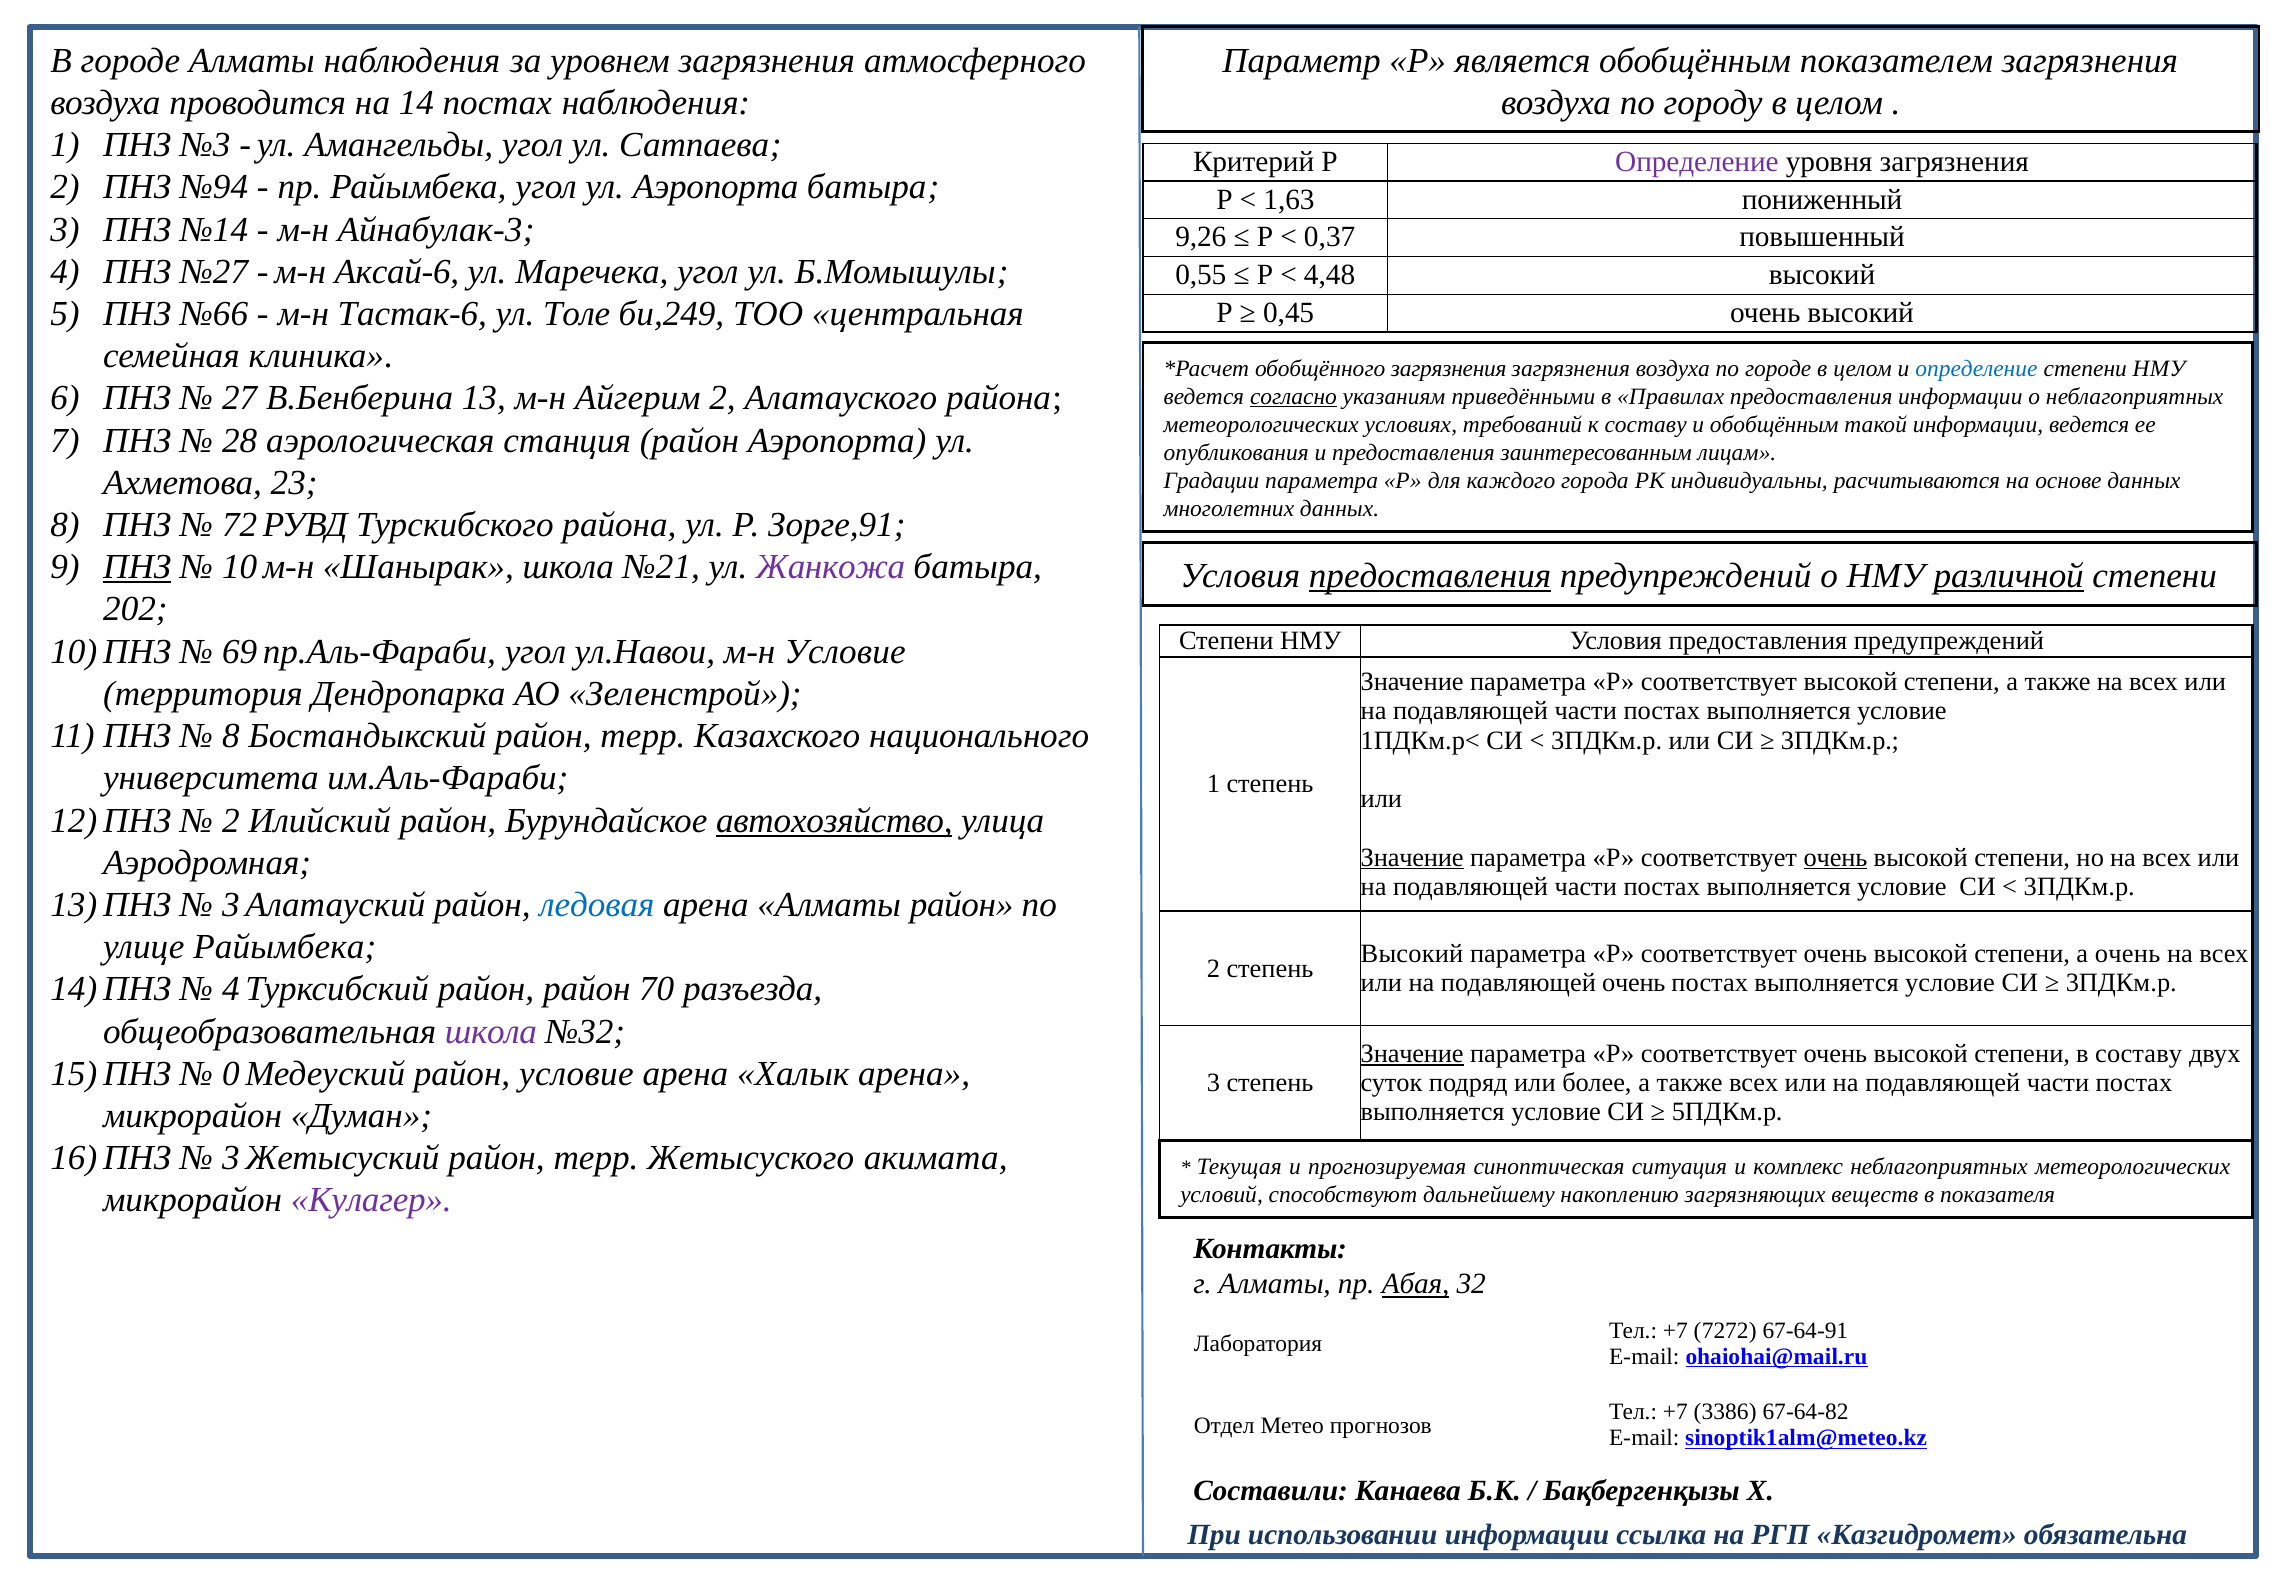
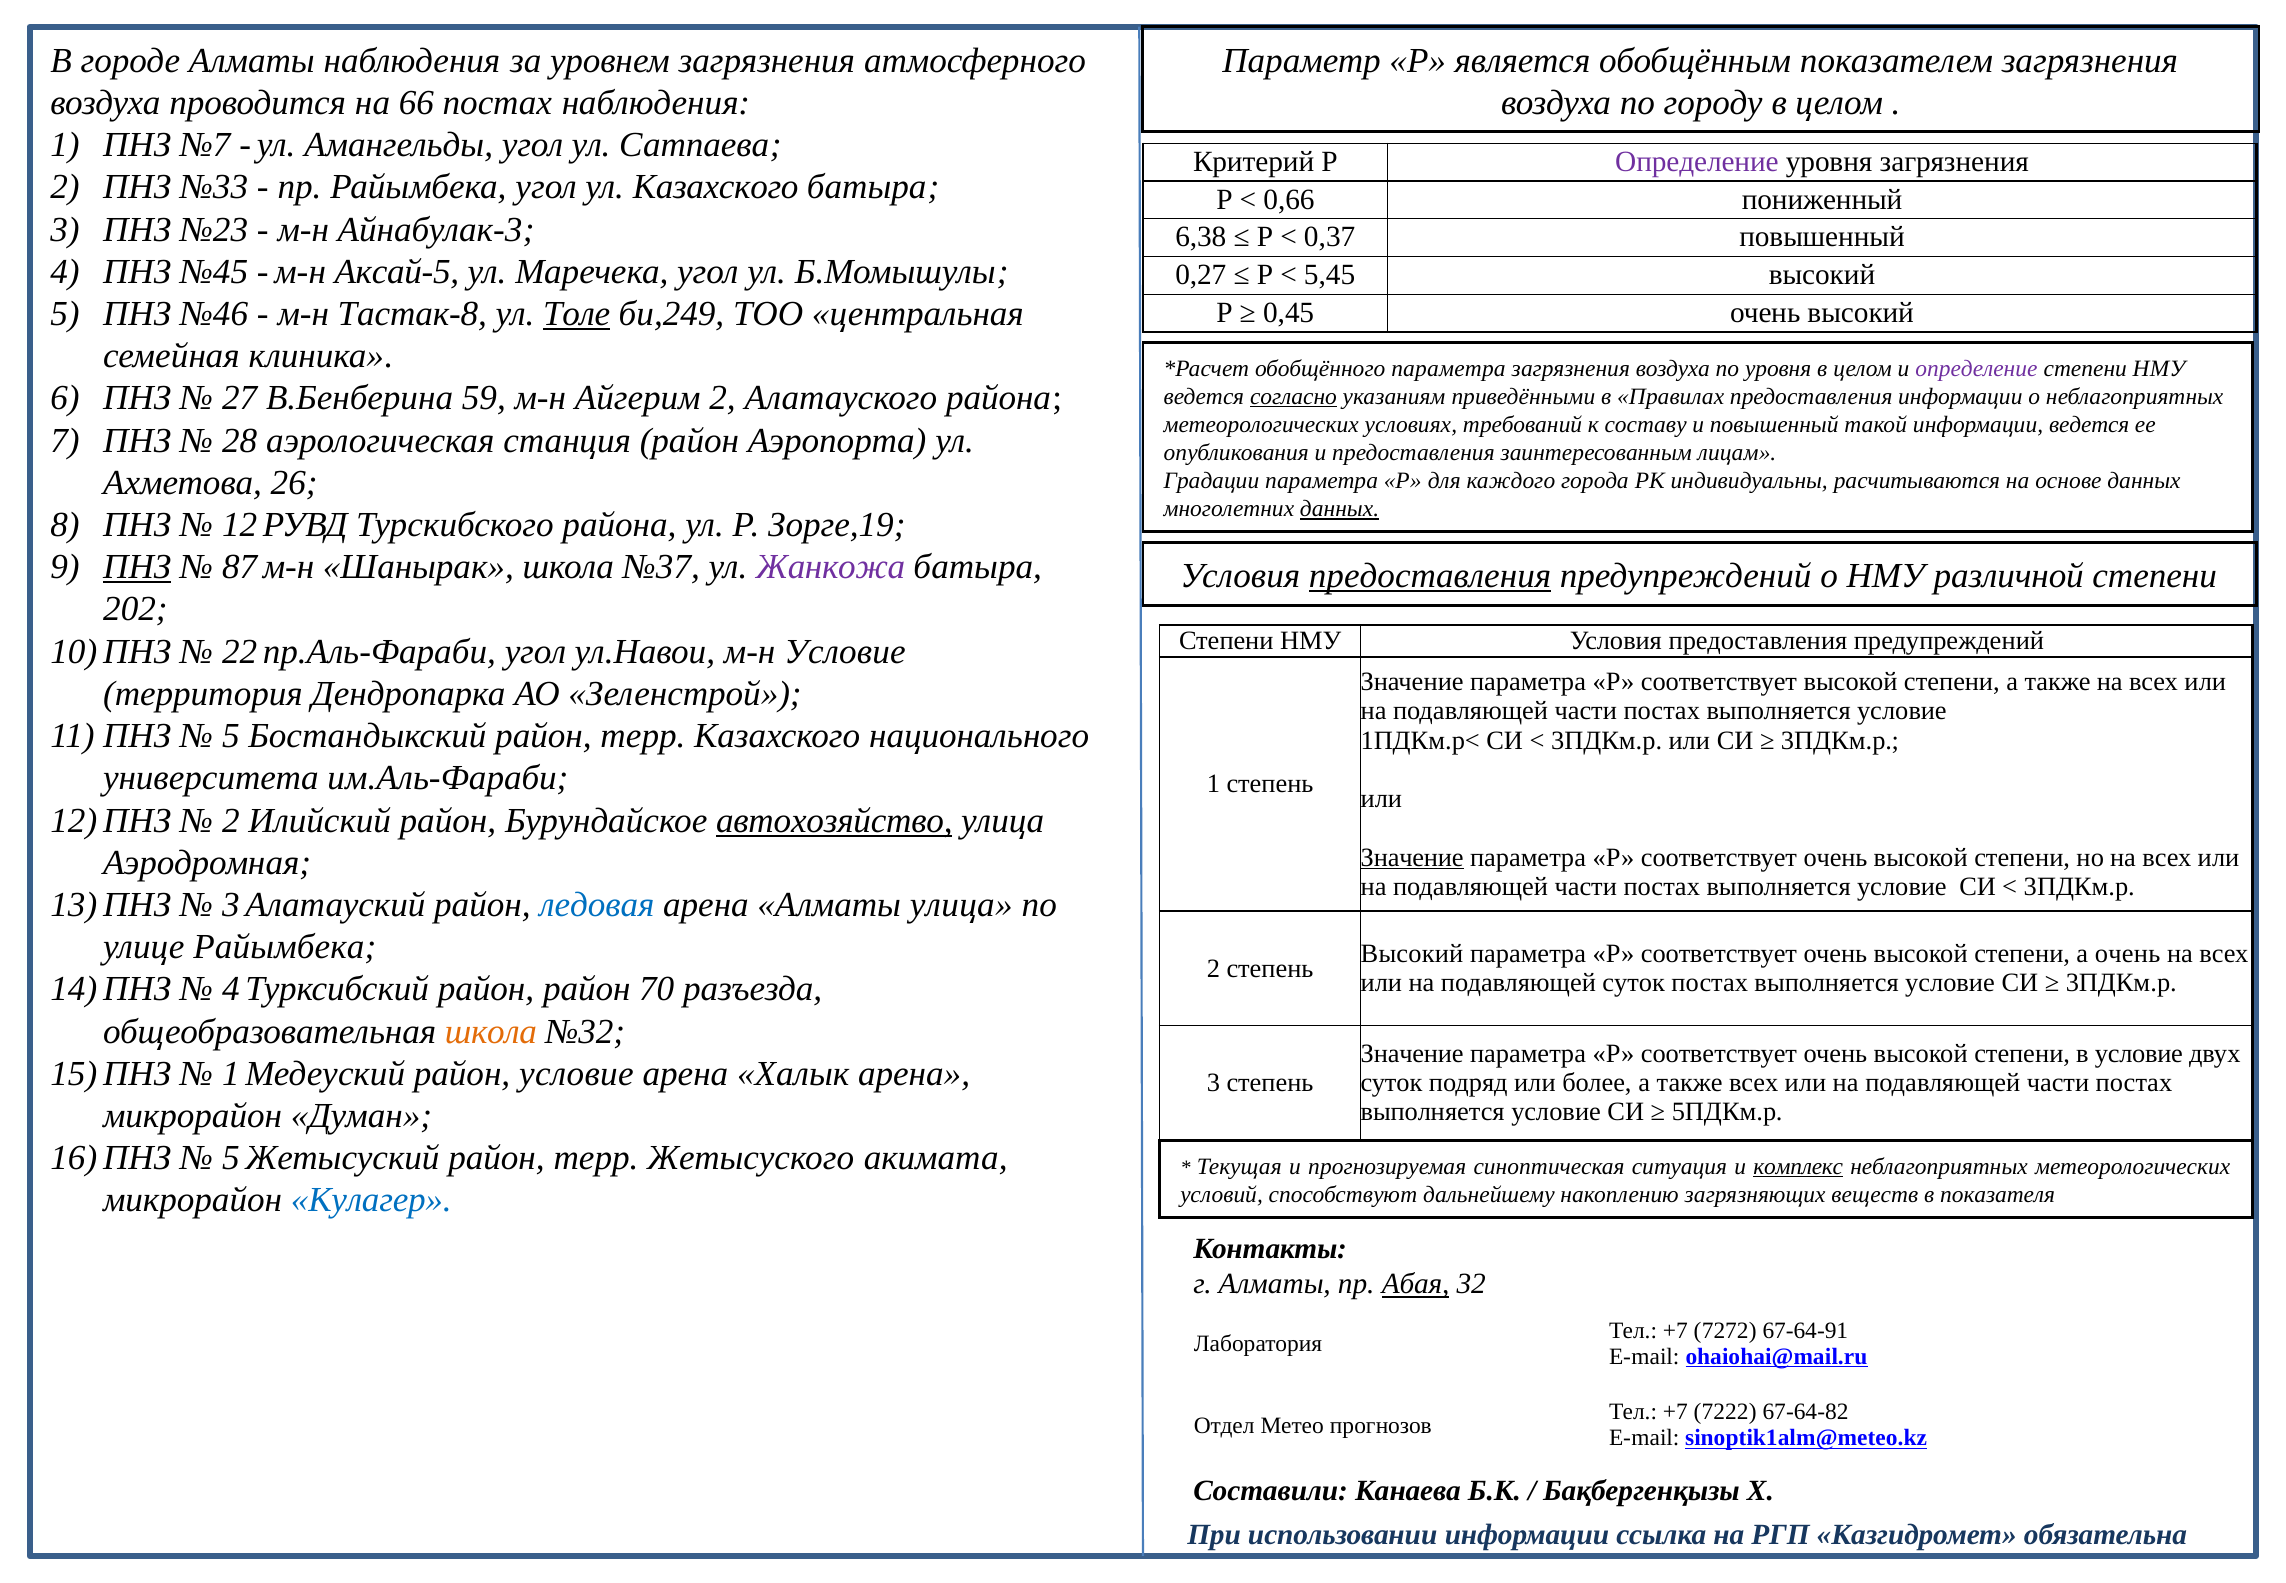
14: 14 -> 66 (416, 103)
№3: №3 -> №7 (205, 145)
№94: №94 -> №33 (214, 187)
ул Аэропорта: Аэропорта -> Казахского (716, 187)
1,63: 1,63 -> 0,66 (1289, 200)
№14: №14 -> №23 (214, 229)
9,26: 9,26 -> 6,38 (1201, 237)
№27: №27 -> №45 (214, 272)
Аксай-6: Аксай-6 -> Аксай-5 (397, 272)
0,55: 0,55 -> 0,27 (1201, 275)
4,48: 4,48 -> 5,45 (1330, 275)
№66: №66 -> №46 (214, 314)
Тастак-6: Тастак-6 -> Тастак-8 (412, 314)
Толе underline: none -> present (577, 314)
обобщённого загрязнения: загрязнения -> параметра (1448, 369)
по городе: городе -> уровня (1778, 369)
определение colour: blue -> purple (1976, 369)
13: 13 -> 59 (484, 398)
и обобщённым: обобщённым -> повышенный (1774, 425)
23: 23 -> 26 (294, 483)
данных underline: none -> present (1340, 509)
72: 72 -> 12 (240, 525)
Зорге,91: Зорге,91 -> Зорге,19 (837, 525)
10: 10 -> 87 (240, 567)
№21: №21 -> №37 (661, 567)
различной underline: present -> none (2009, 576)
69: 69 -> 22 (240, 651)
8: 8 -> 5 (231, 736)
очень underline: present -> none (1836, 857)
Алматы район: район -> улица (961, 905)
подавляющей очень: очень -> суток (1634, 983)
школа colour: purple -> orange (491, 1031)
Значение underline: present -> none (1412, 1053)
в составу: составу -> условие (2139, 1053)
0: 0 -> 1 (231, 1073)
3: 3 -> 5 (231, 1158)
комплекс underline: none -> present (1798, 1166)
Кулагер colour: purple -> blue (371, 1200)
3386: 3386 -> 7222 (1725, 1412)
